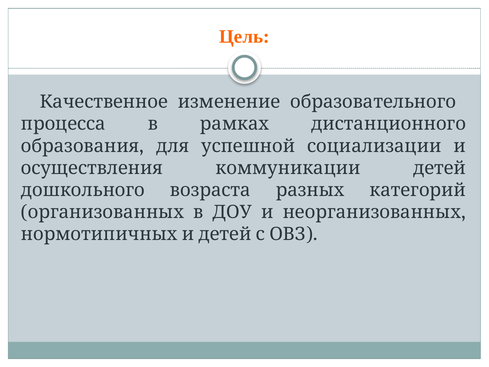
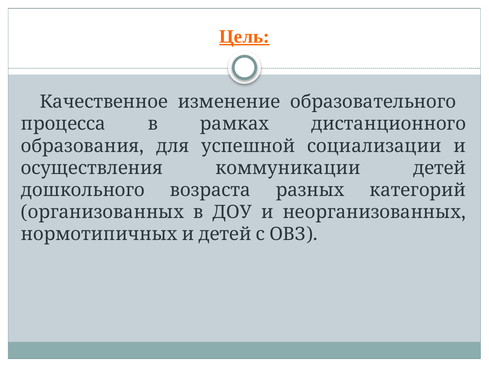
Цель underline: none -> present (244, 36)
